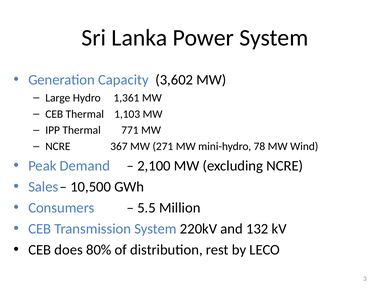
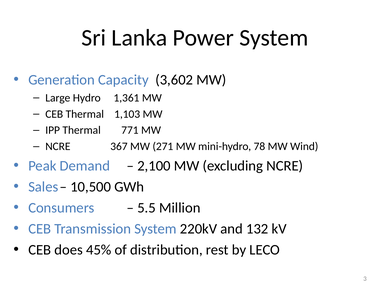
80%: 80% -> 45% (99, 250)
